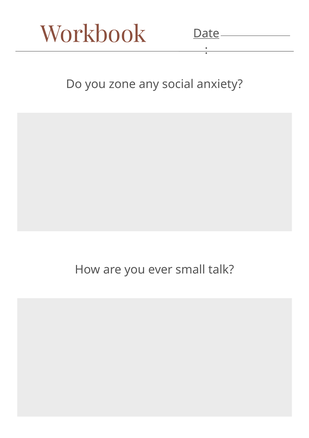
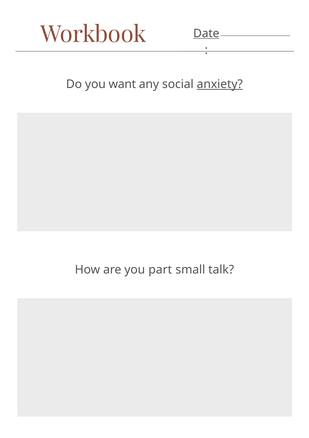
zone: zone -> want (122, 84)
anxiety underline: none -> present (220, 84)
ever: ever -> part (160, 269)
